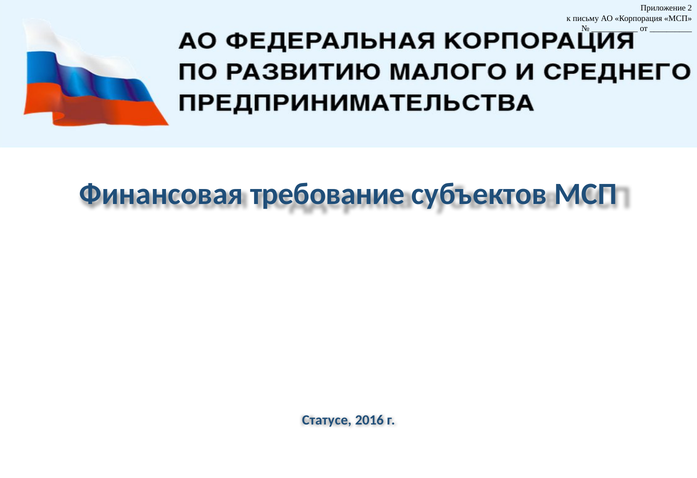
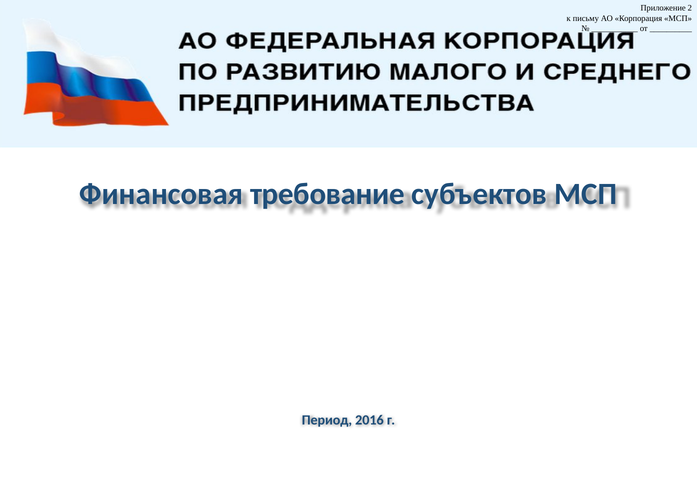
Статусе: Статусе -> Период (327, 420)
